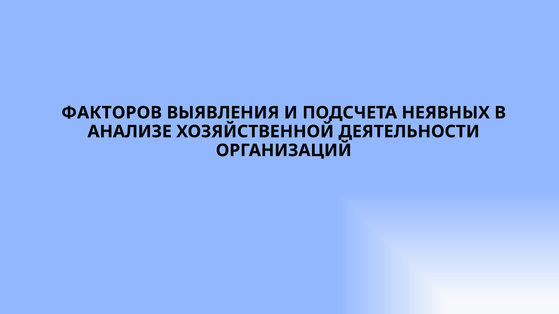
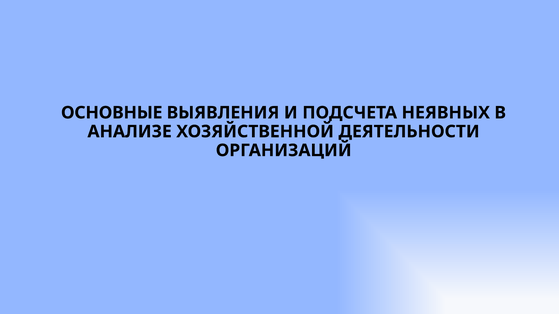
ФАКТОРОВ: ФАКТОРОВ -> ОСНОВНЫЕ (112, 113)
